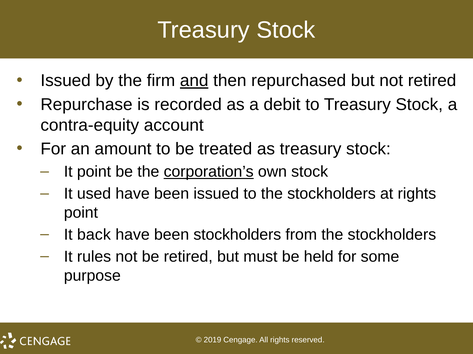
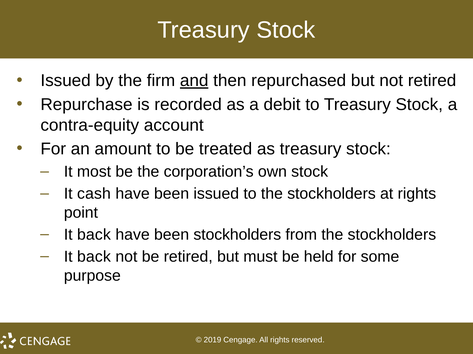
It point: point -> most (94, 172)
corporation’s underline: present -> none (209, 172)
used: used -> cash (94, 194)
rules: rules -> back (94, 257)
